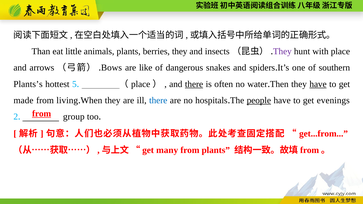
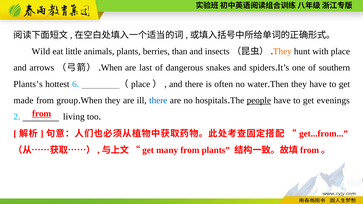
Than: Than -> Wild (41, 51)
berries they: they -> than (180, 51)
They colour: purple -> orange (282, 51)
Bows: Bows -> When (112, 68)
like: like -> last (146, 68)
5: 5 -> 6 (74, 84)
there underline: present -> none (194, 84)
have underline: present -> none (318, 84)
living: living -> group (67, 100)
group: group -> living (74, 117)
